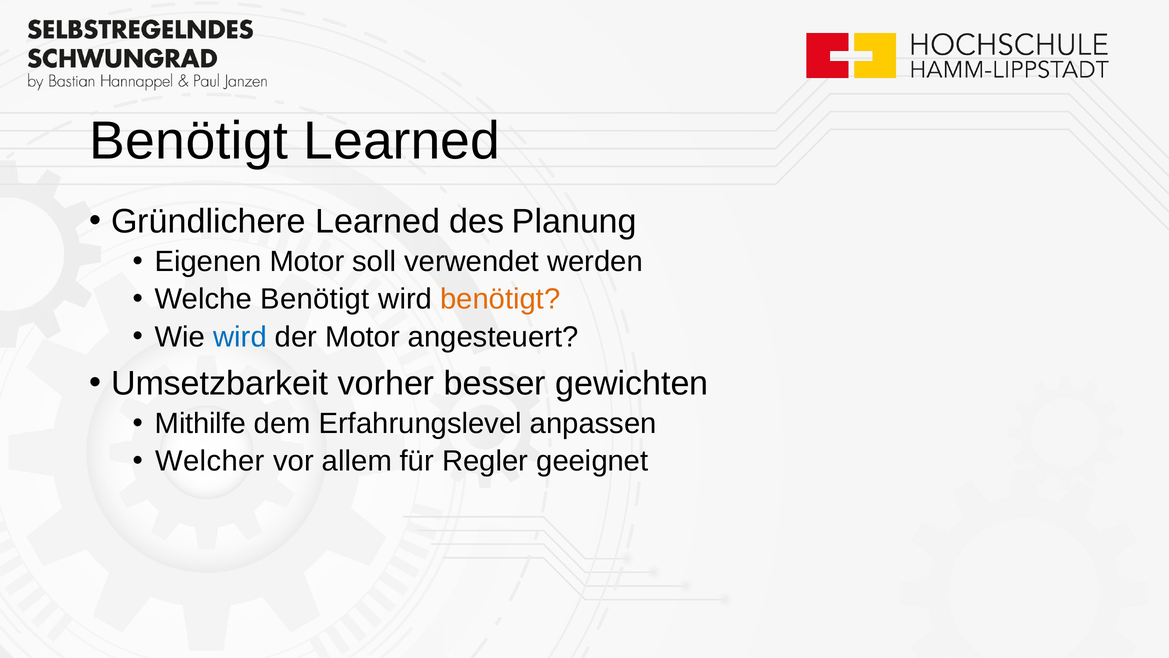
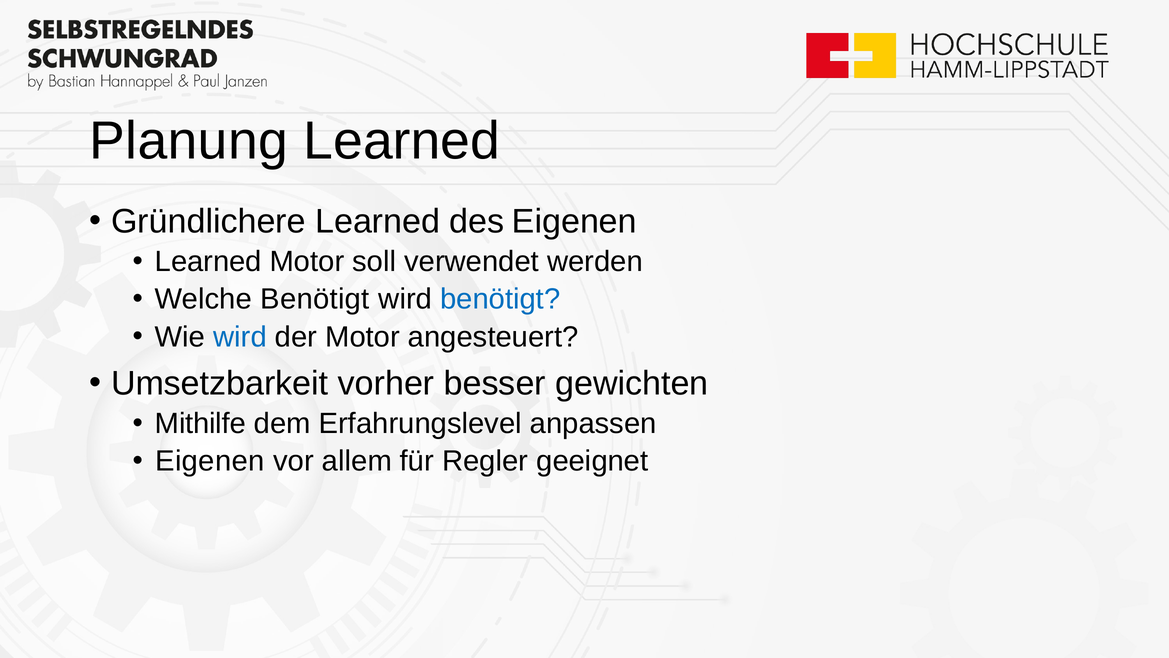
Benötigt: Benötigt -> Planung (189, 141)
des Planung: Planung -> Eigenen (574, 221)
Eigenen: Eigenen -> Learned (208, 261)
benötigt colour: orange -> blue (500, 299)
Welcher: Welcher -> Eigenen (210, 461)
